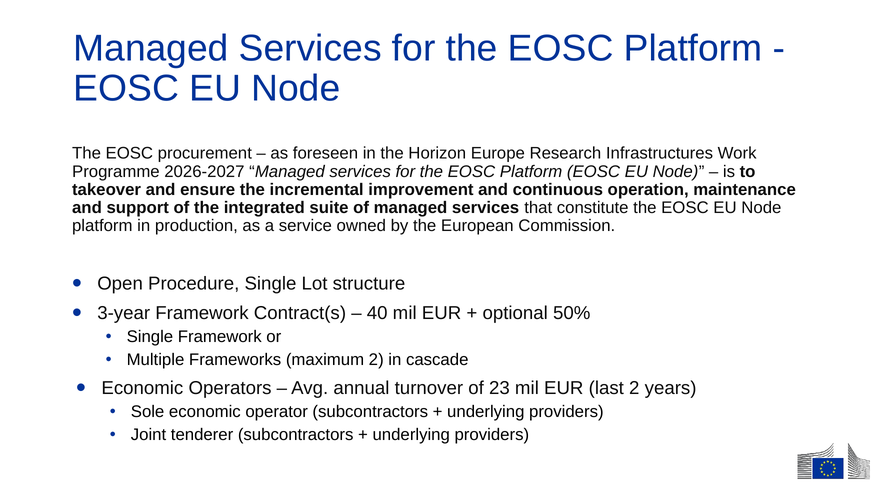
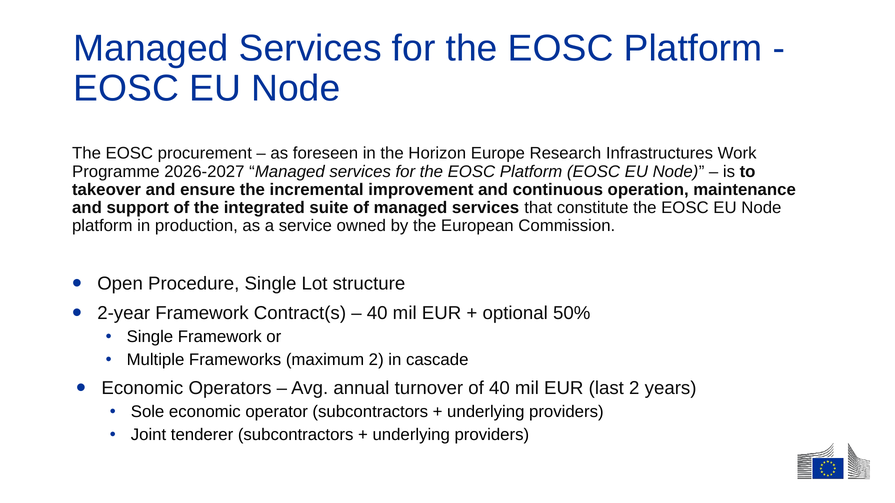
3-year: 3-year -> 2-year (124, 313)
of 23: 23 -> 40 (499, 388)
